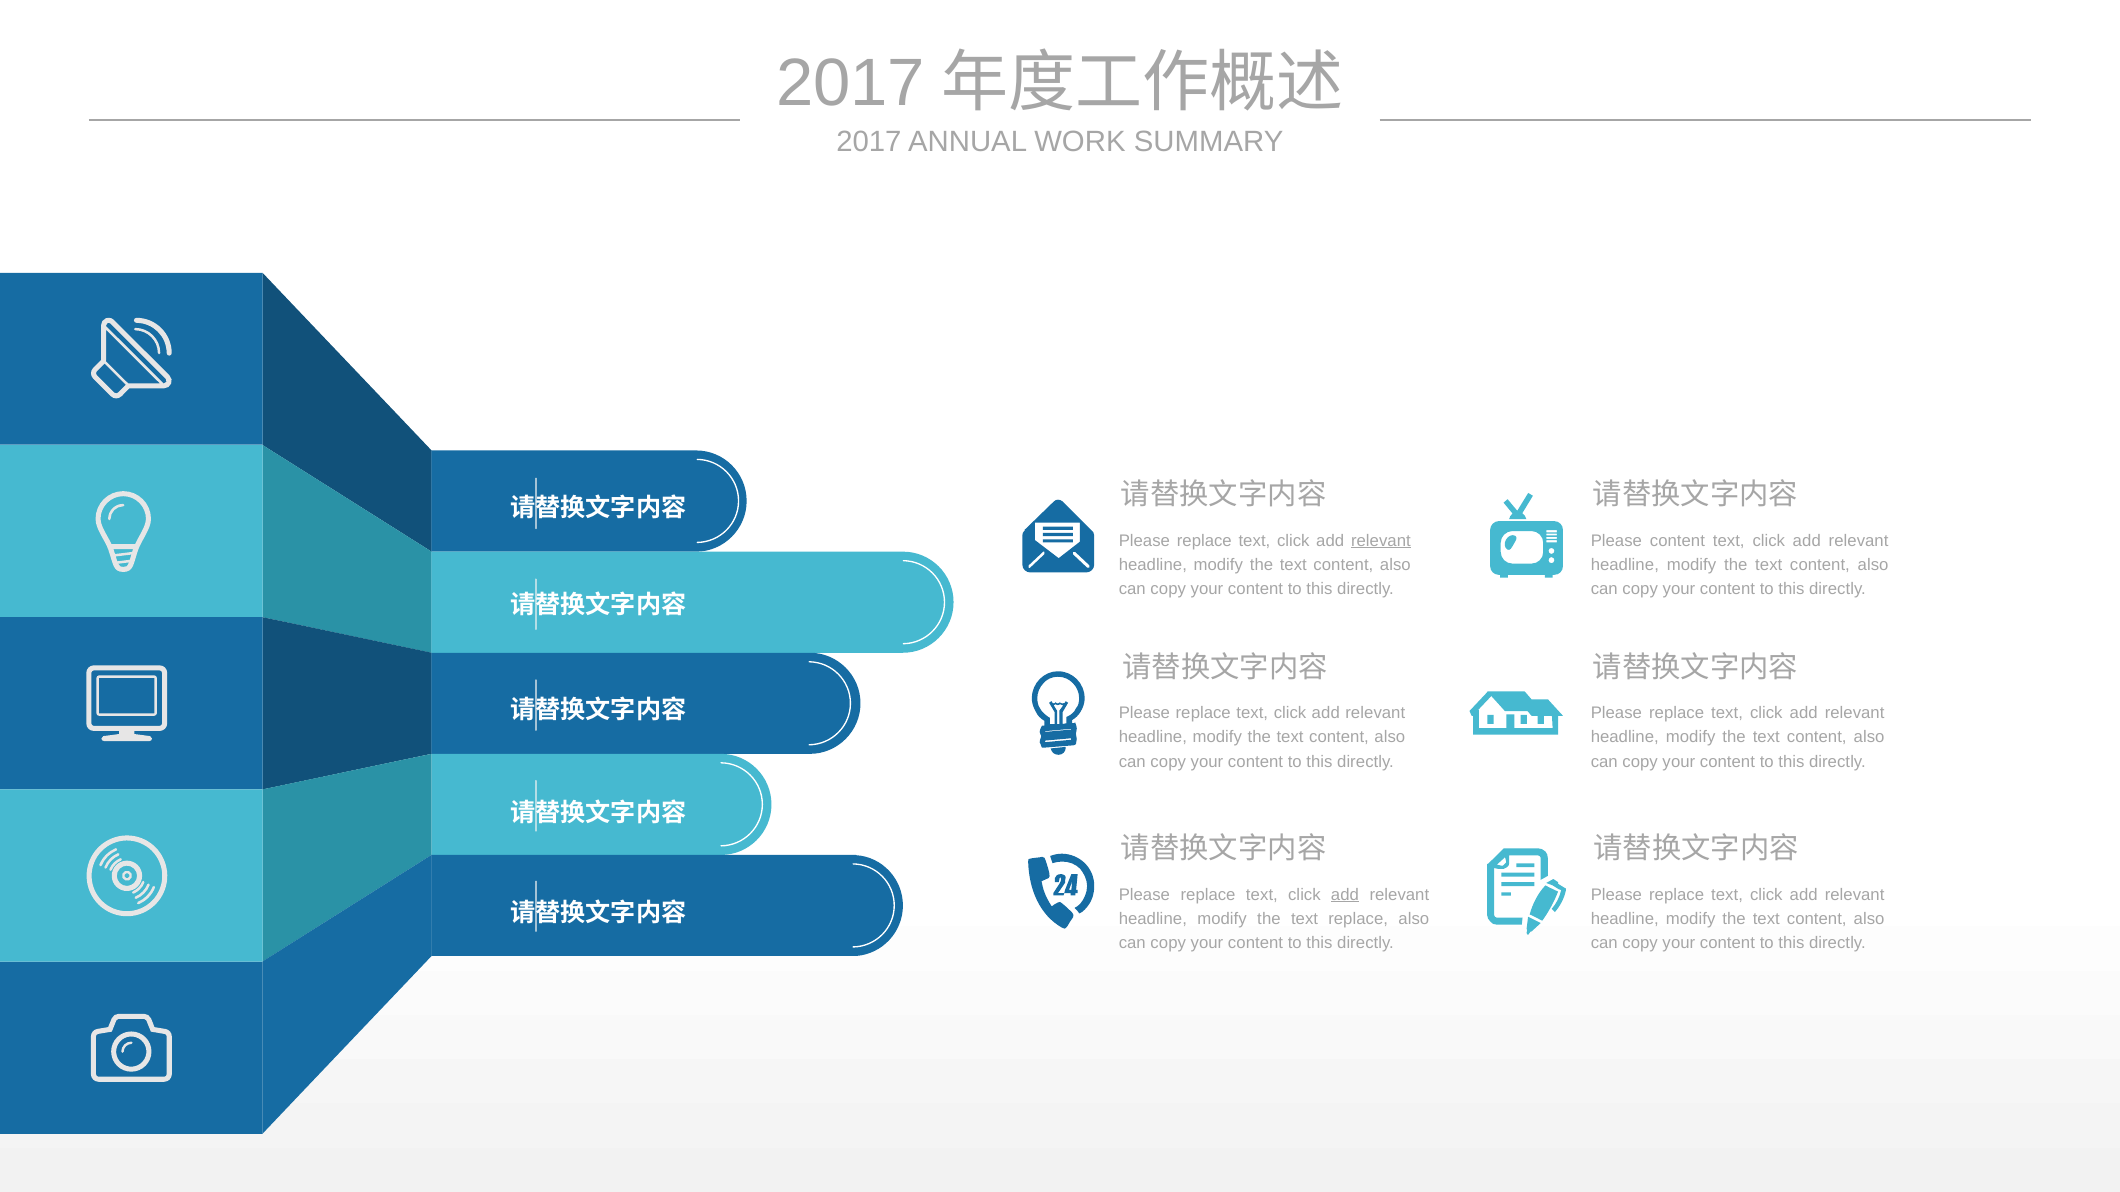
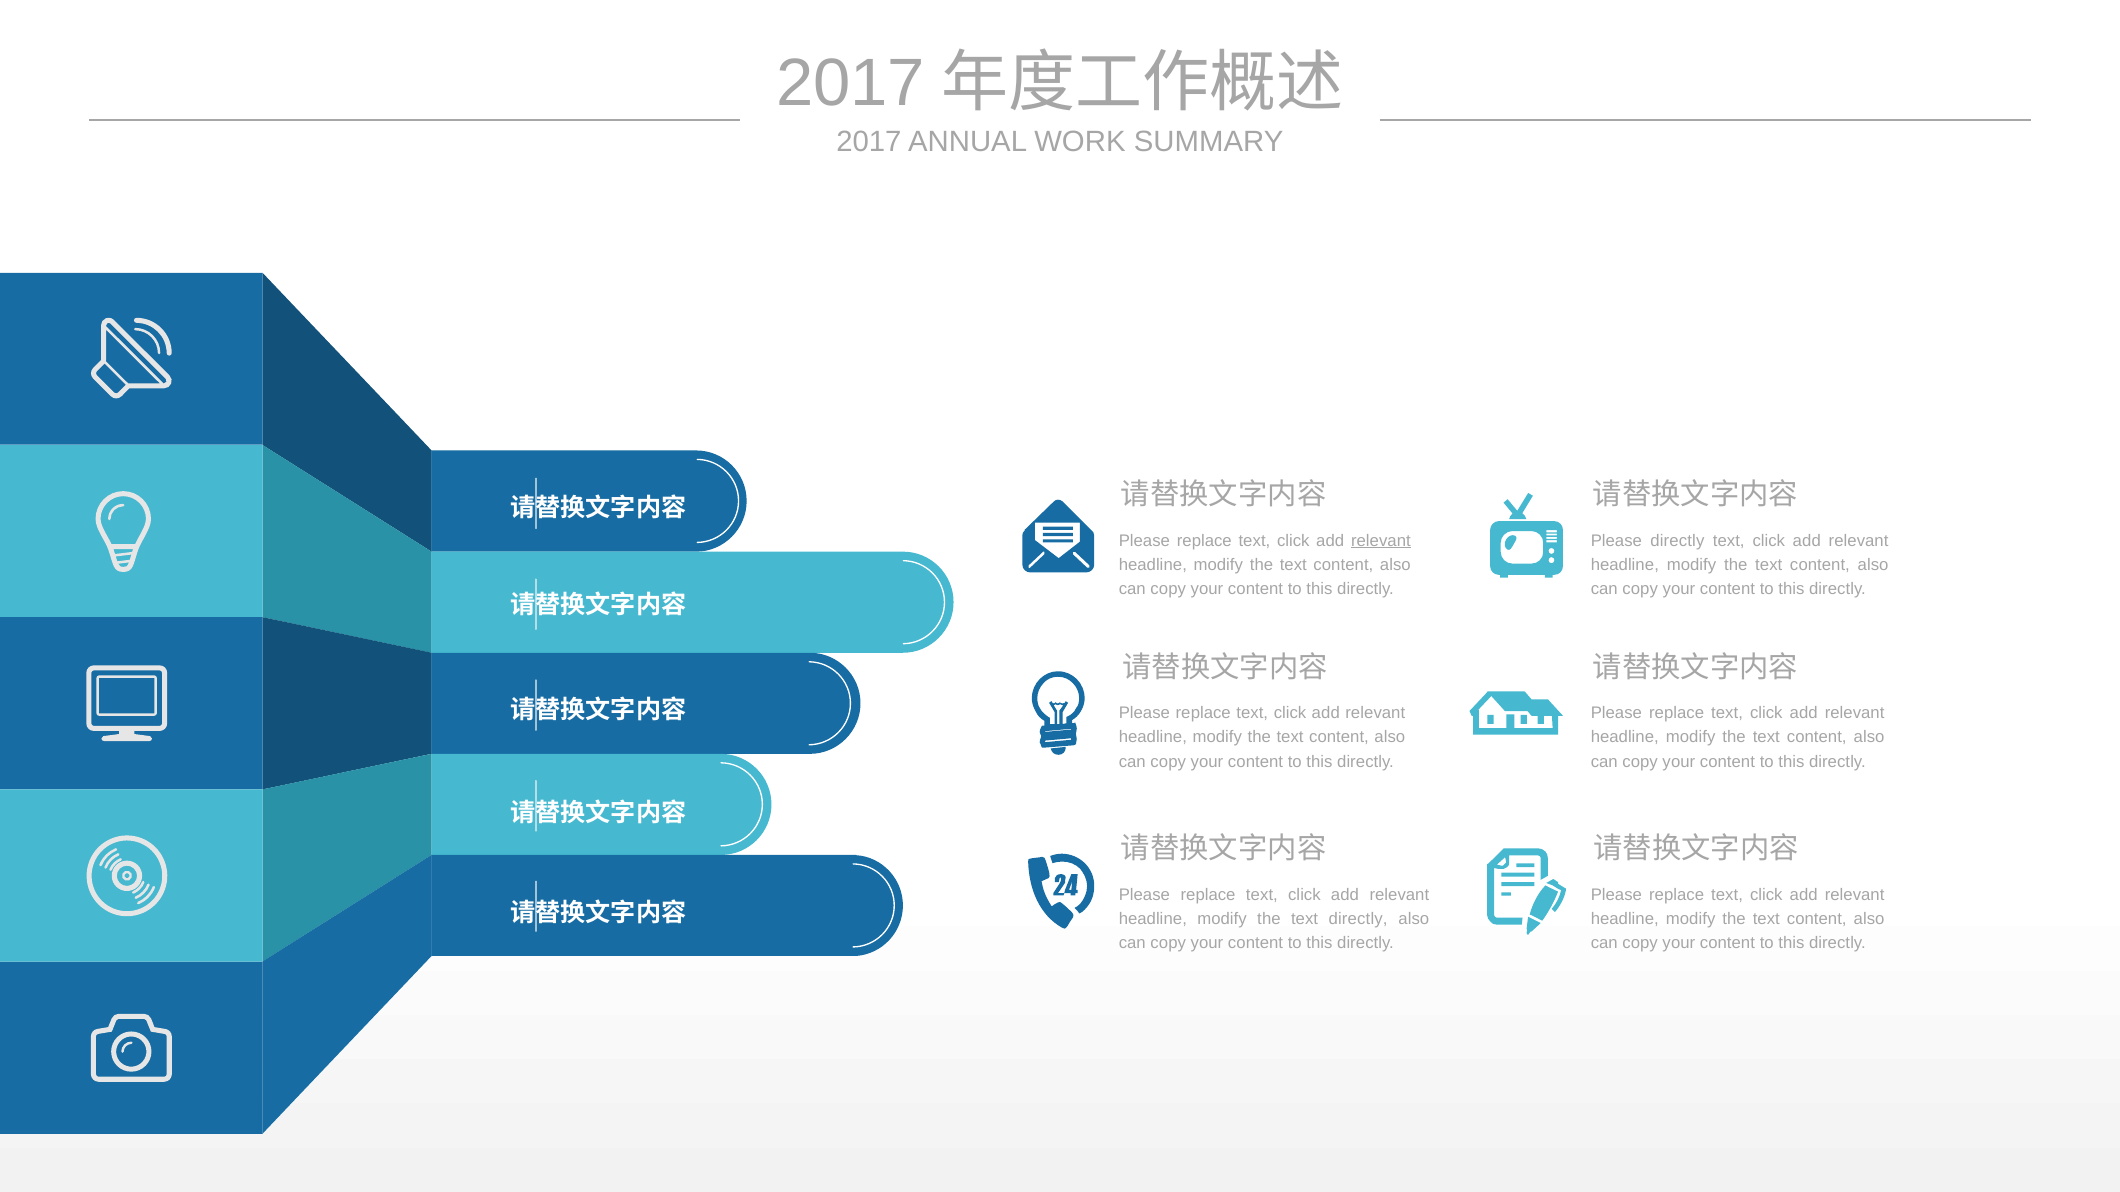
Please content: content -> directly (1677, 541)
add underline: present -> none (1345, 895)
text replace: replace -> directly (1358, 919)
